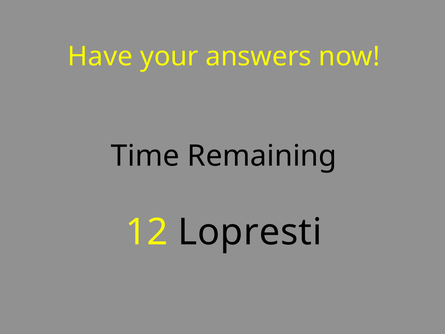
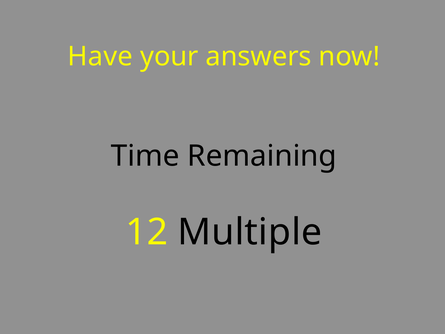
Lopresti: Lopresti -> Multiple (250, 232)
